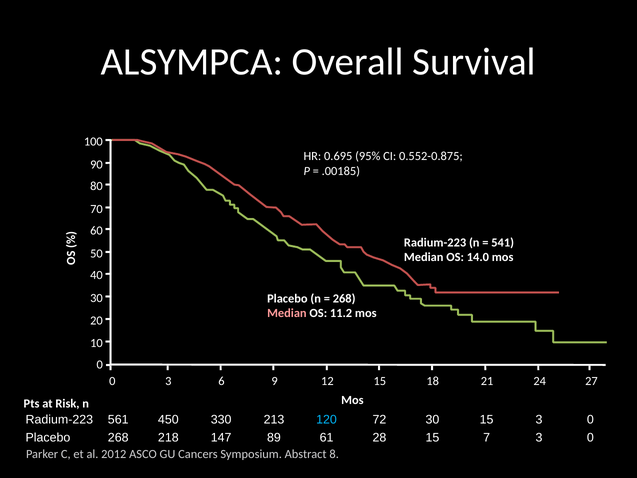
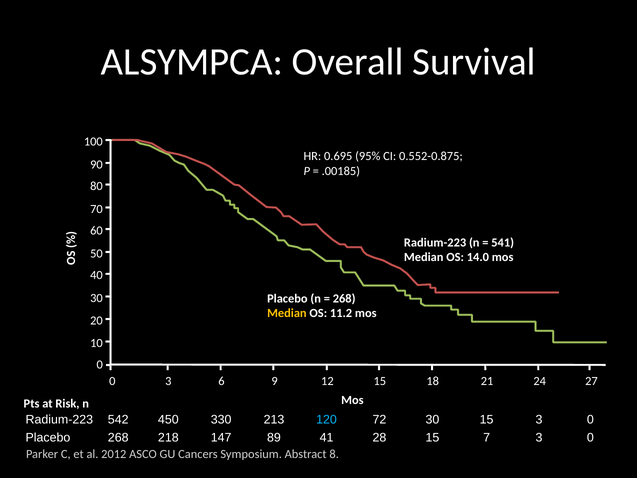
Median colour: pink -> yellow (287, 313)
561: 561 -> 542 (118, 420)
61: 61 -> 41 (327, 438)
